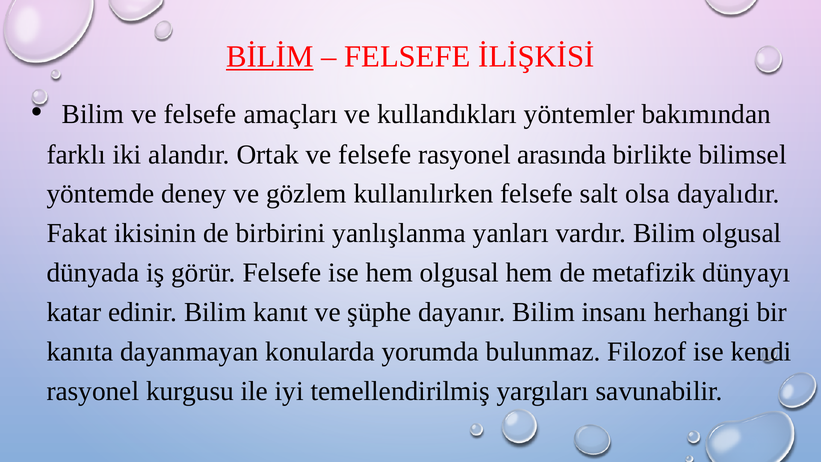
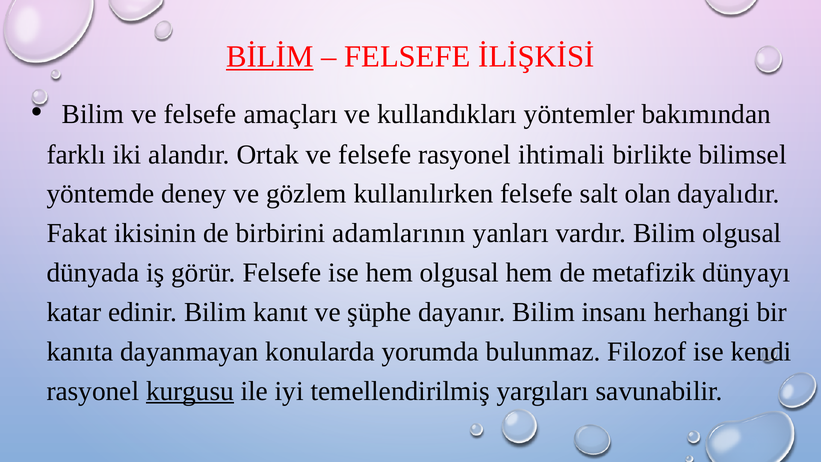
arasında: arasında -> ihtimali (562, 154)
olsa: olsa -> olan (648, 194)
yanlışlanma: yanlışlanma -> adamlarının (399, 233)
kurgusu underline: none -> present (190, 391)
